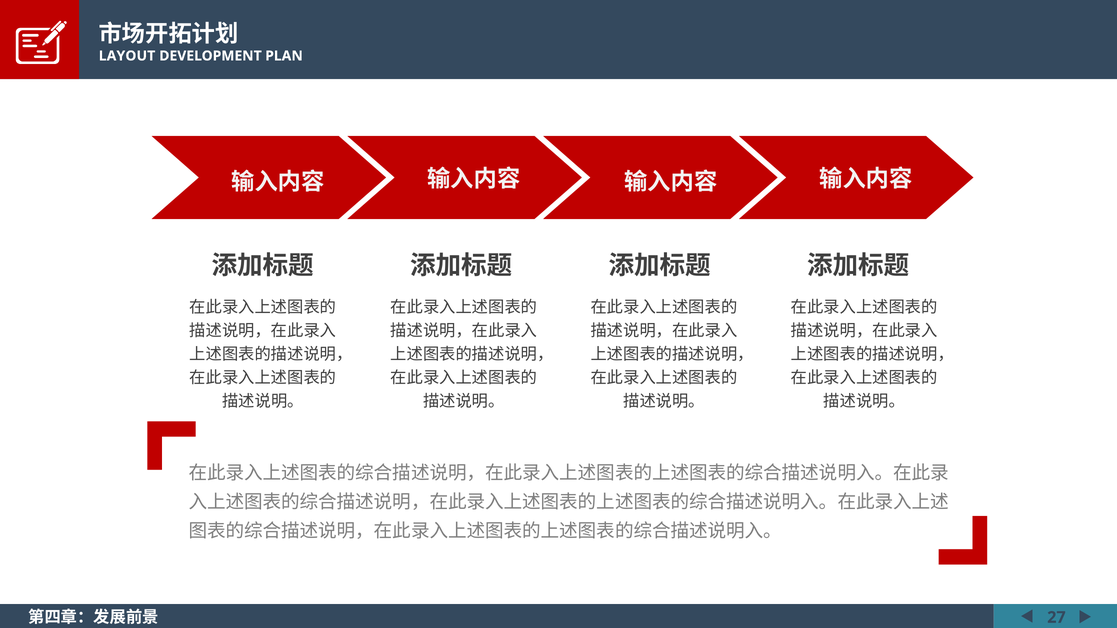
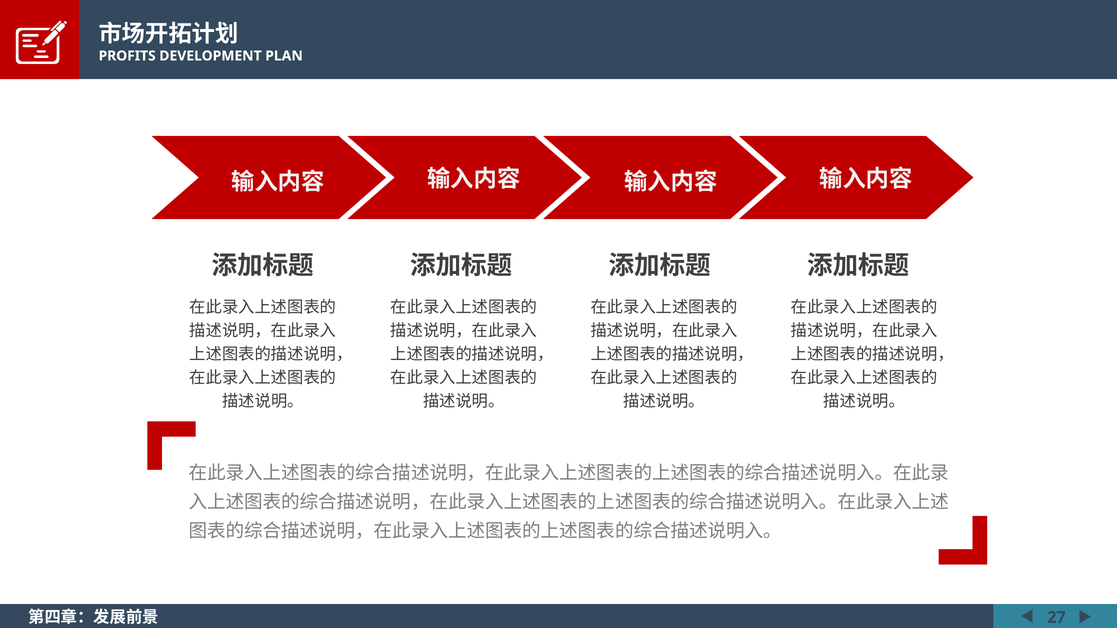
LAYOUT: LAYOUT -> PROFITS (127, 56)
